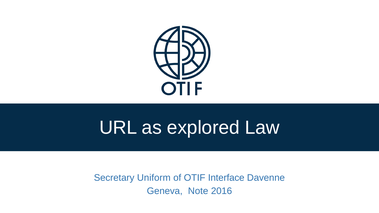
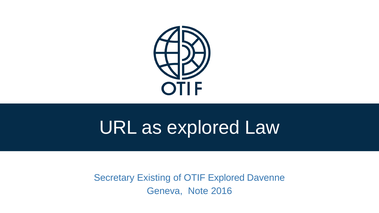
Uniform: Uniform -> Existing (154, 178)
OTIF Interface: Interface -> Explored (226, 178)
